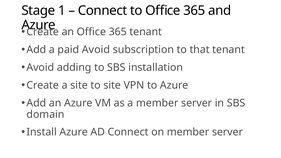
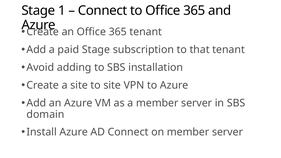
paid Avoid: Avoid -> Stage (96, 50)
